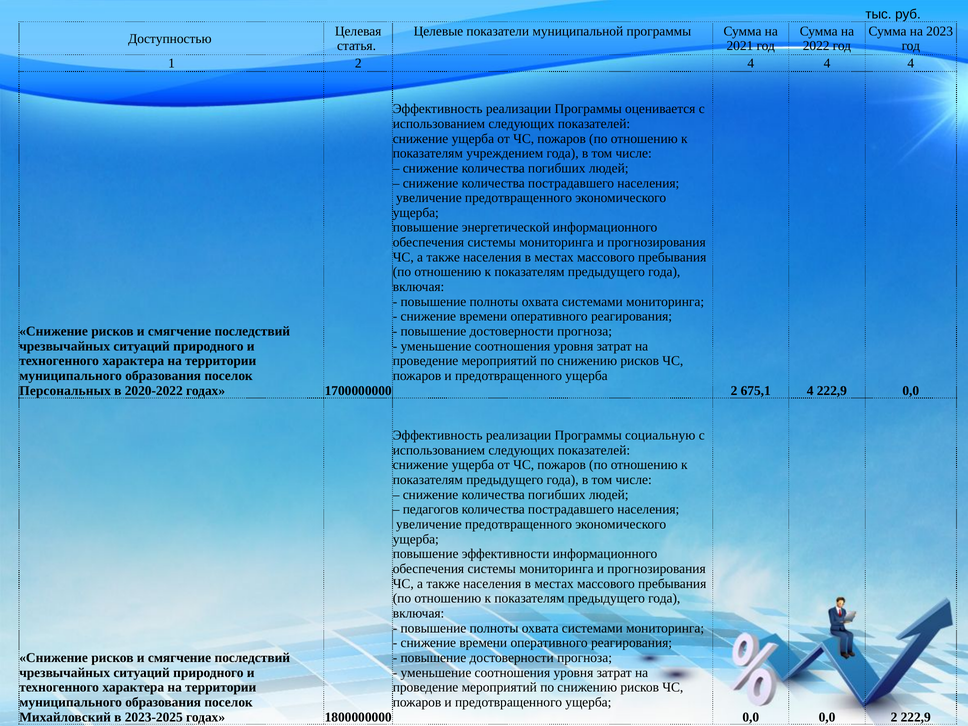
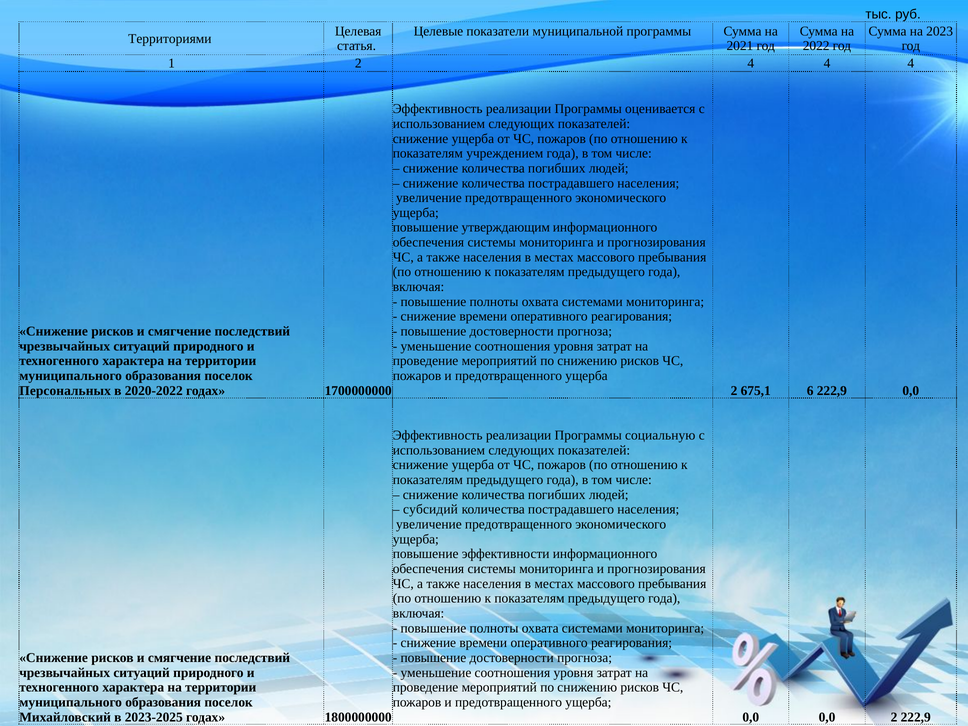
Доступностью: Доступностью -> Территориями (170, 39)
энергетической: энергетической -> утверждающим (506, 228)
675,1 4: 4 -> 6 (810, 391)
педагогов: педагогов -> субсидий (431, 510)
